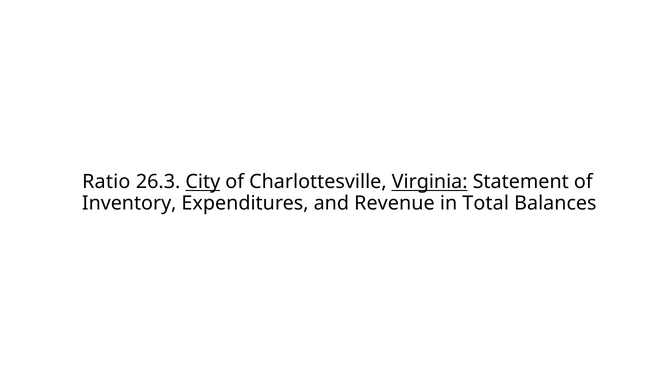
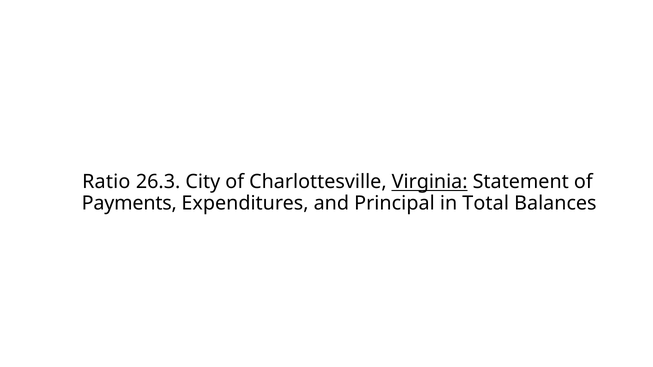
City underline: present -> none (203, 182)
Inventory: Inventory -> Payments (129, 203)
Revenue: Revenue -> Principal (394, 203)
